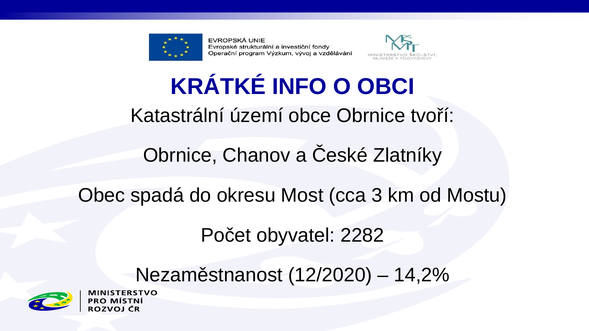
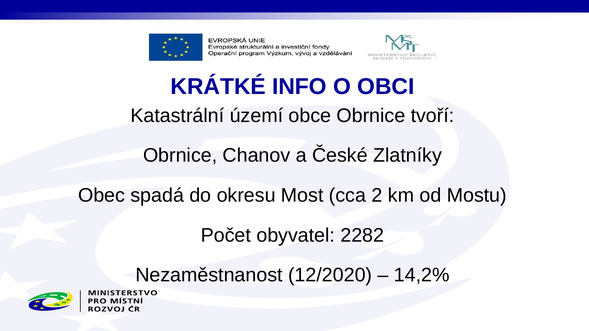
3: 3 -> 2 (377, 196)
